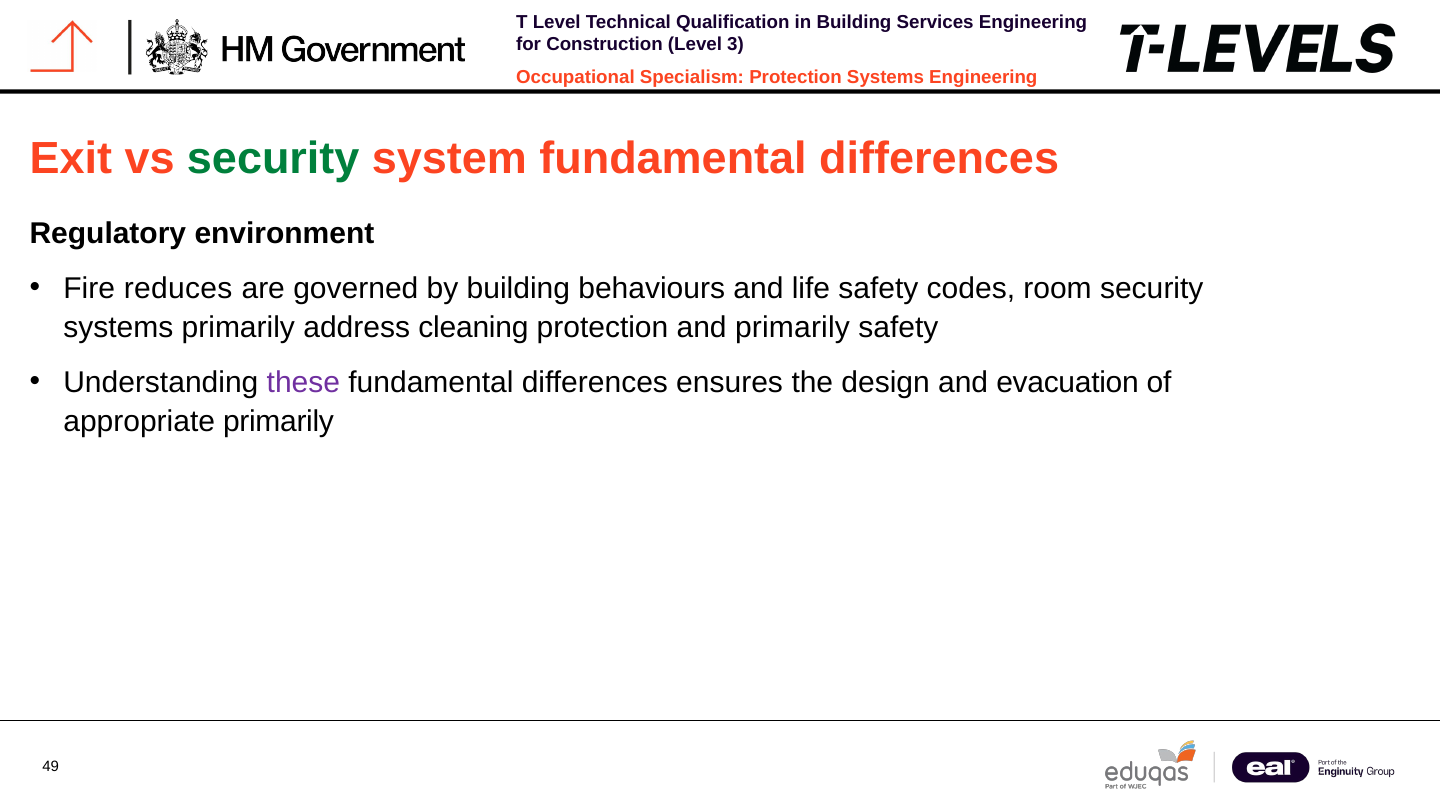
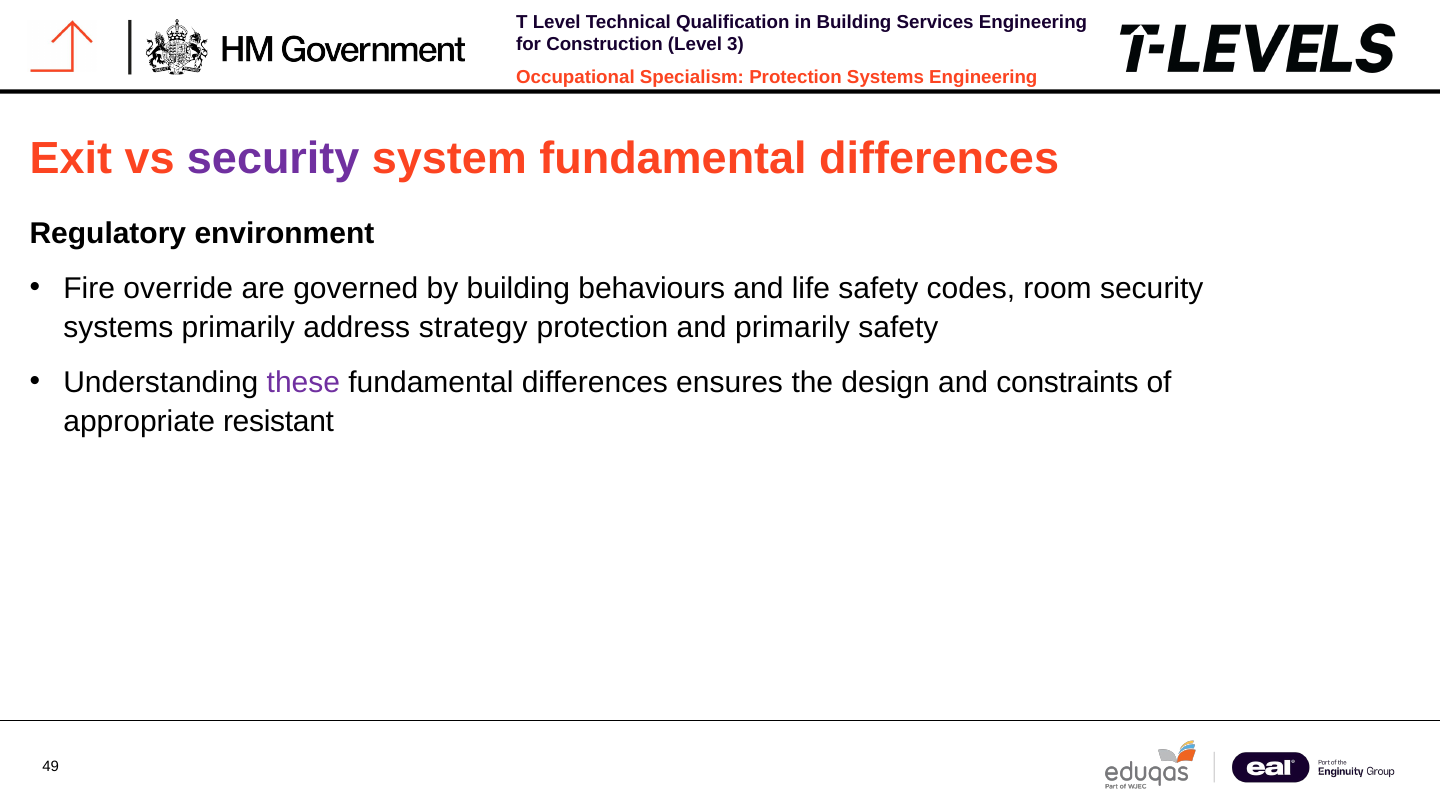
security colour: green -> purple (273, 158)
reduces: reduces -> override (178, 288)
cleaning: cleaning -> strategy (473, 328)
evacuation: evacuation -> constraints (1068, 382)
appropriate primarily: primarily -> resistant (278, 422)
